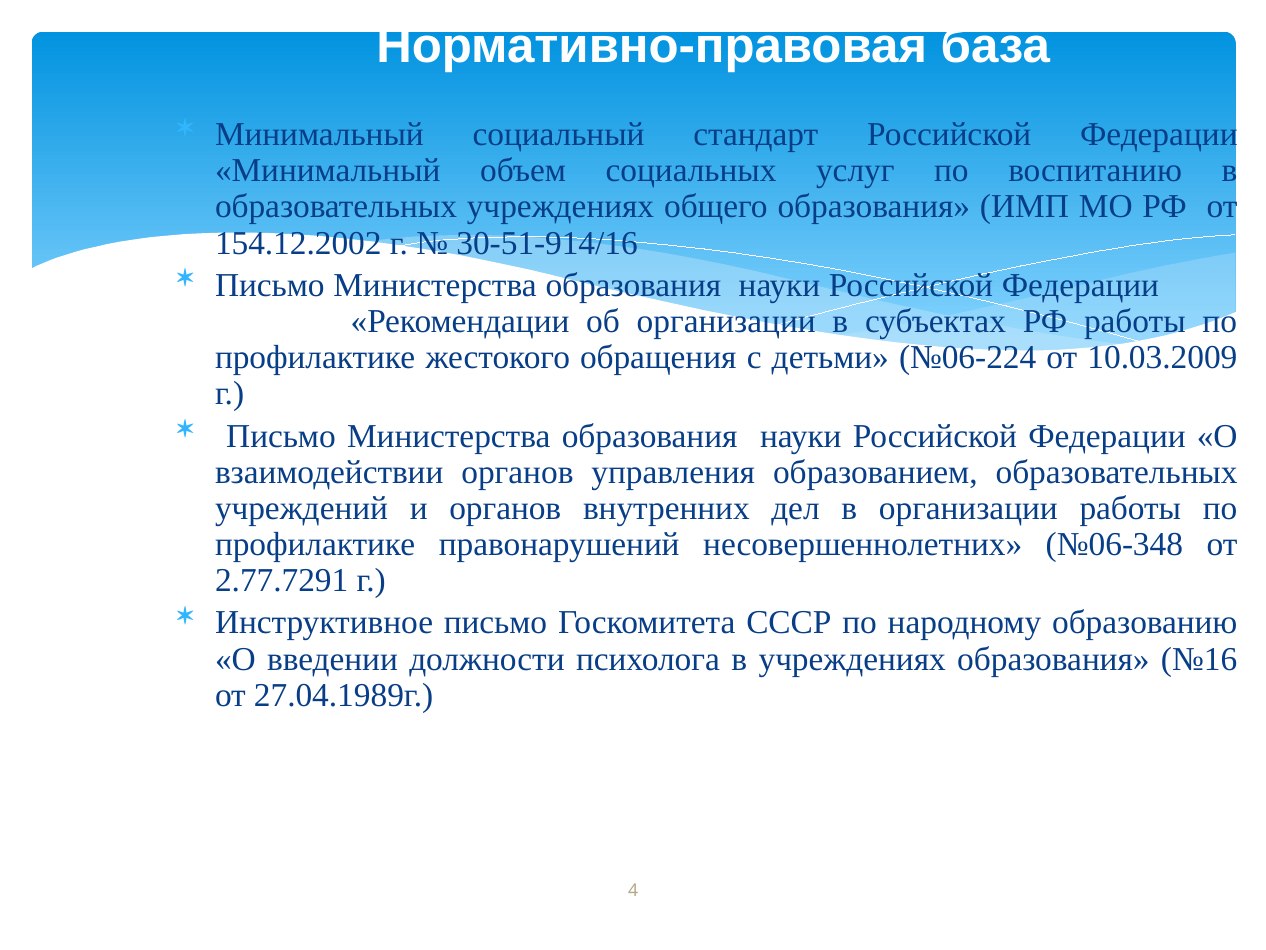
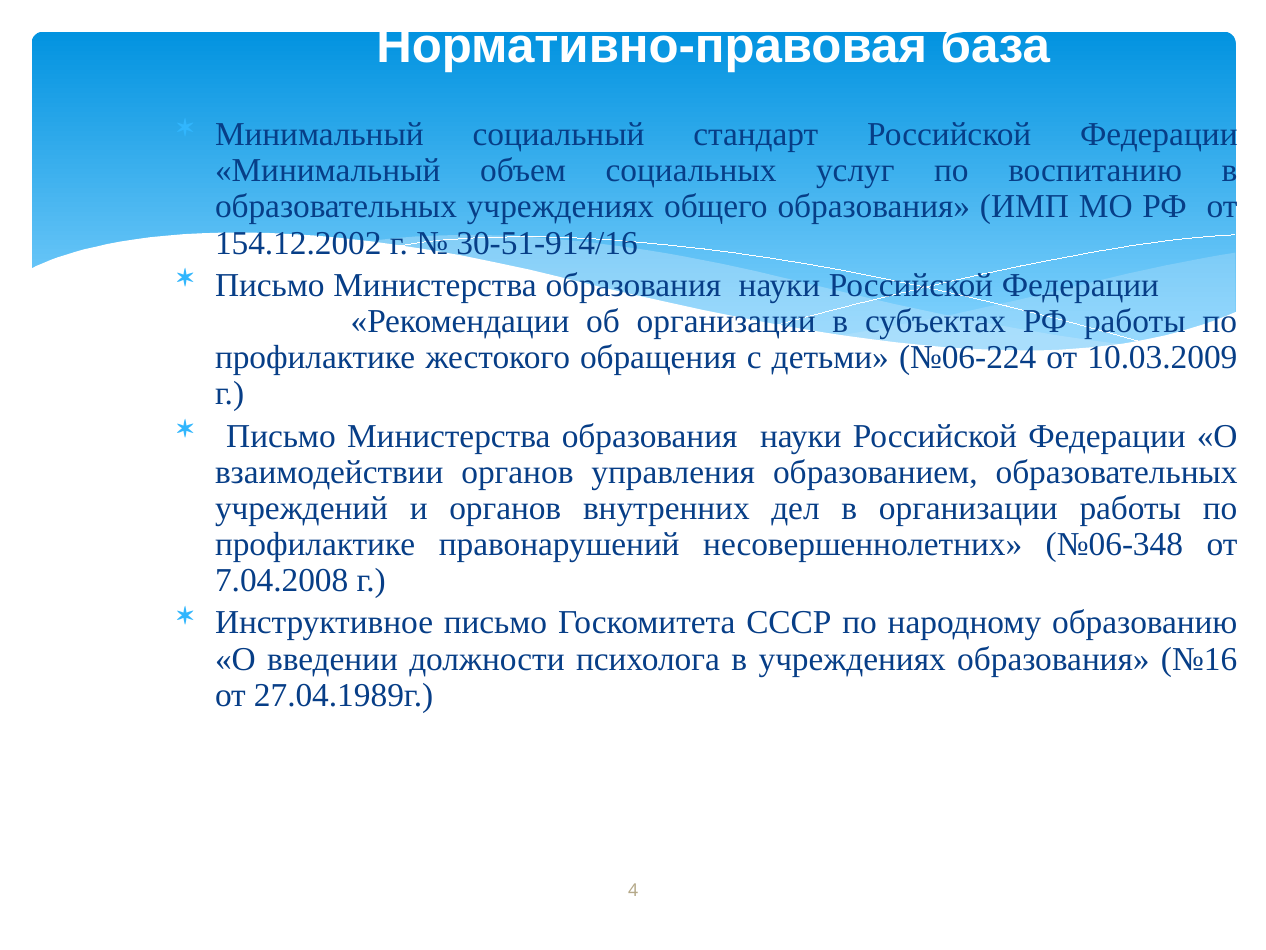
2.77.7291: 2.77.7291 -> 7.04.2008 (282, 580)
